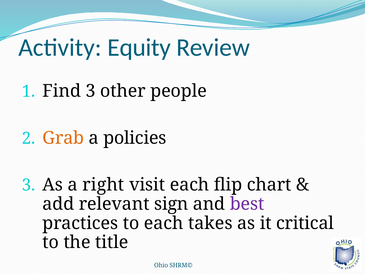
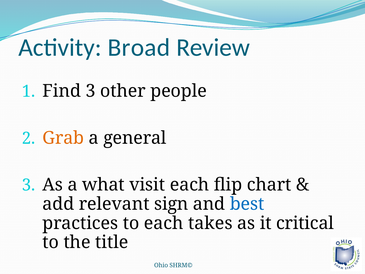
Equity: Equity -> Broad (139, 47)
policies: policies -> general (135, 138)
right: right -> what (103, 185)
best colour: purple -> blue (247, 204)
